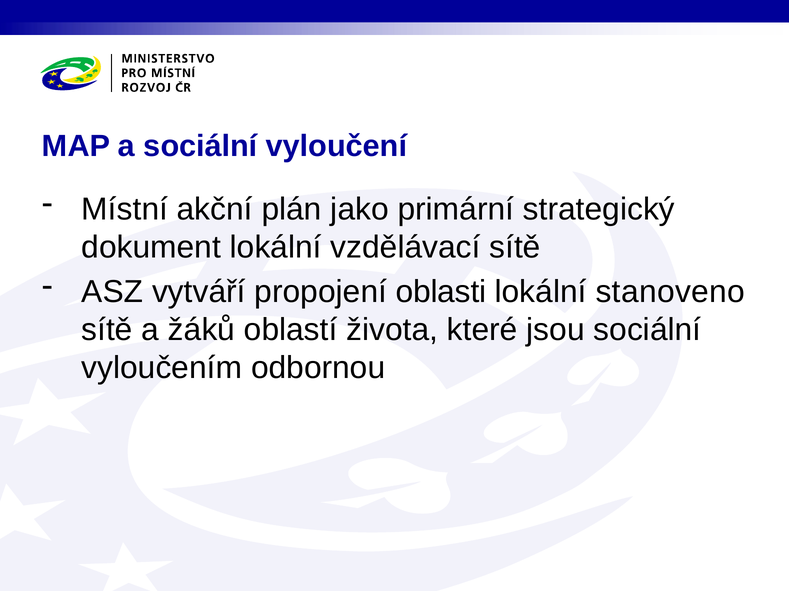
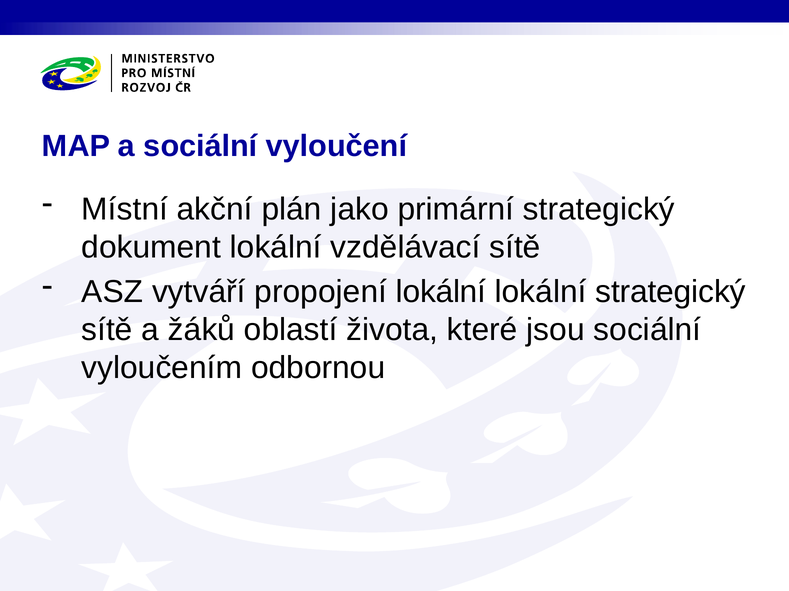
propojení oblasti: oblasti -> lokální (441, 292)
lokální stanoveno: stanoveno -> strategický (671, 292)
